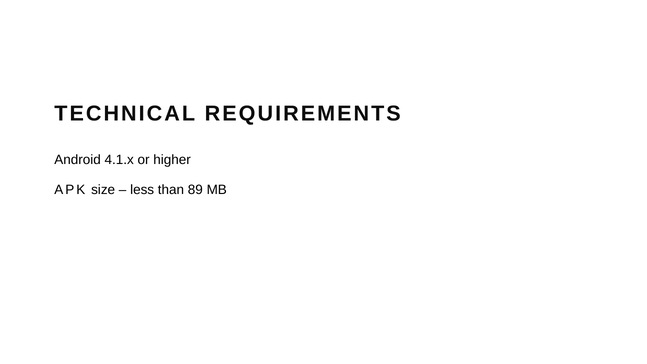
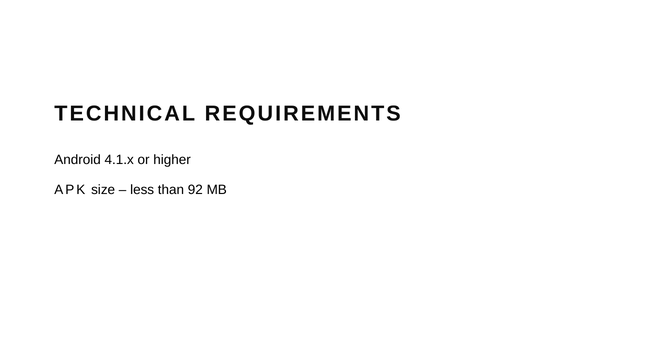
89: 89 -> 92 (195, 190)
